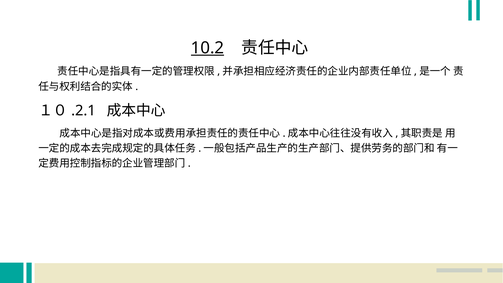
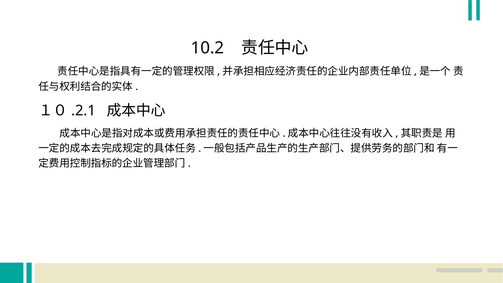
10.2 underline: present -> none (208, 48)
